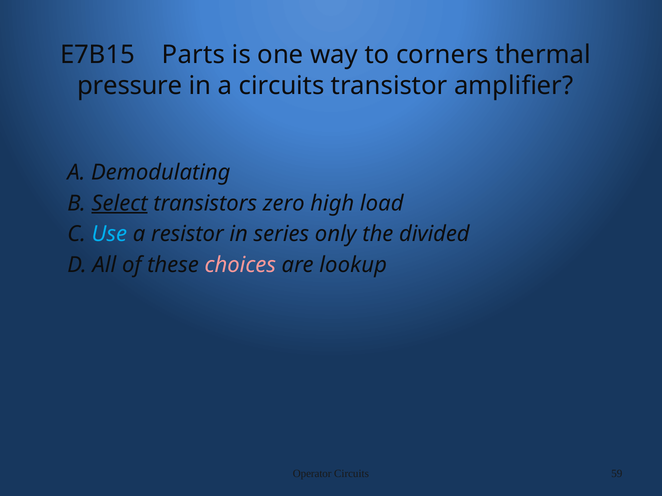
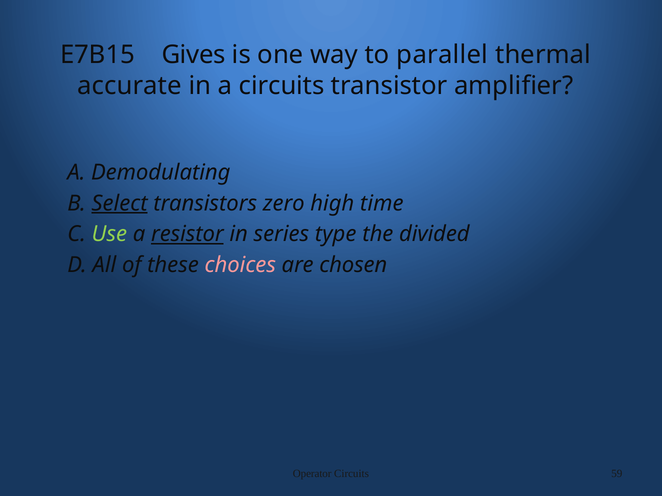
Parts: Parts -> Gives (194, 55)
corners: corners -> parallel (442, 55)
pressure: pressure -> accurate (130, 86)
load: load -> time (382, 203)
Use colour: light blue -> light green (109, 234)
resistor underline: none -> present (187, 234)
only: only -> type (336, 234)
lookup: lookup -> chosen (353, 265)
